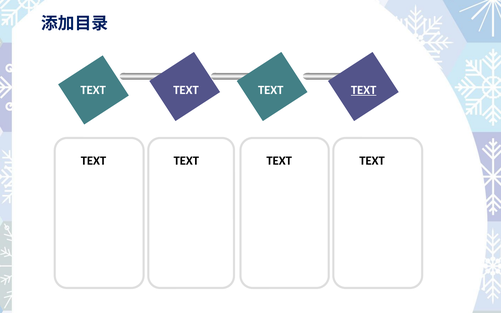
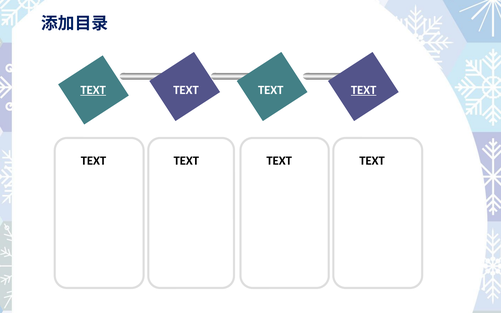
TEXT underline: none -> present (93, 90)
